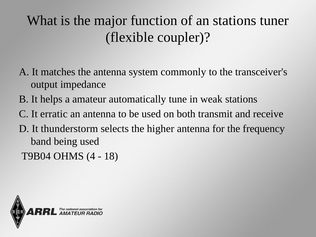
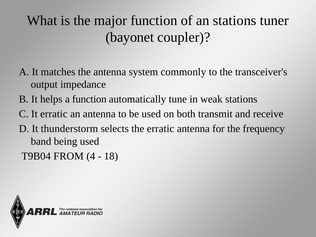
flexible: flexible -> bayonet (130, 37)
a amateur: amateur -> function (89, 99)
the higher: higher -> erratic (161, 129)
OHMS: OHMS -> FROM (69, 156)
